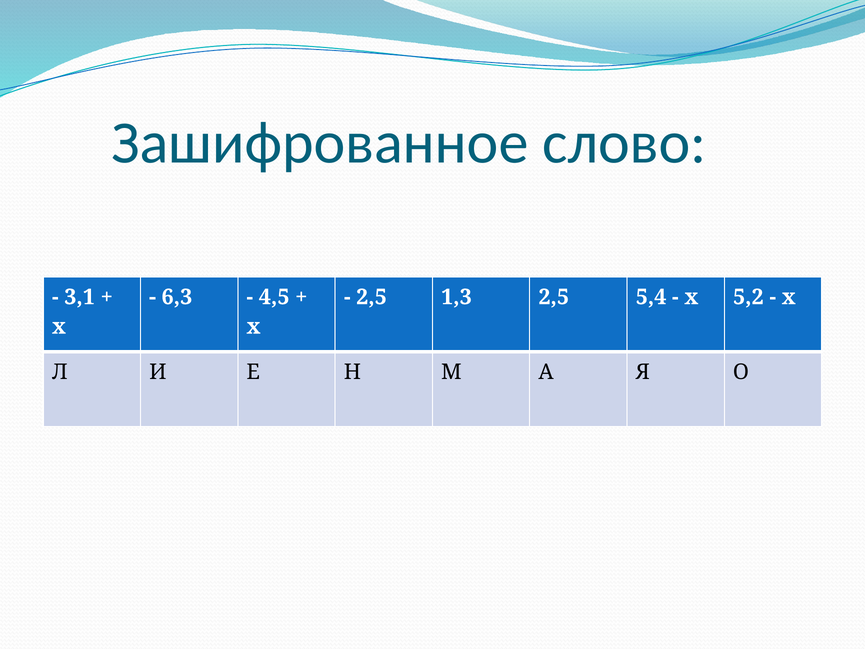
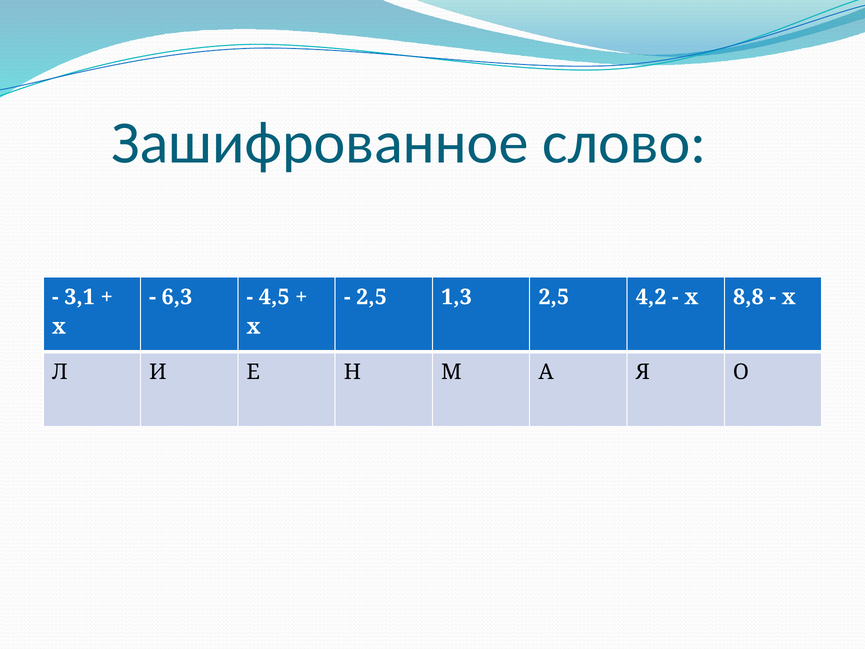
5,4: 5,4 -> 4,2 (651, 297)
5,2: 5,2 -> 8,8 (748, 297)
